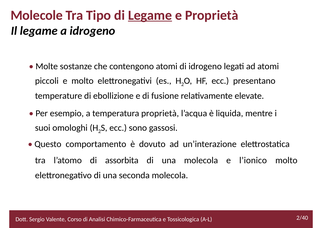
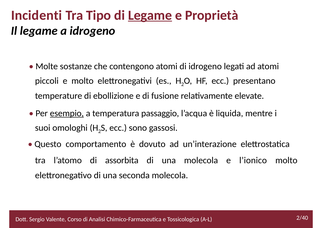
Molecole: Molecole -> Incidenti (37, 15)
esempio underline: none -> present (67, 113)
temperatura proprietà: proprietà -> passaggio (160, 113)
